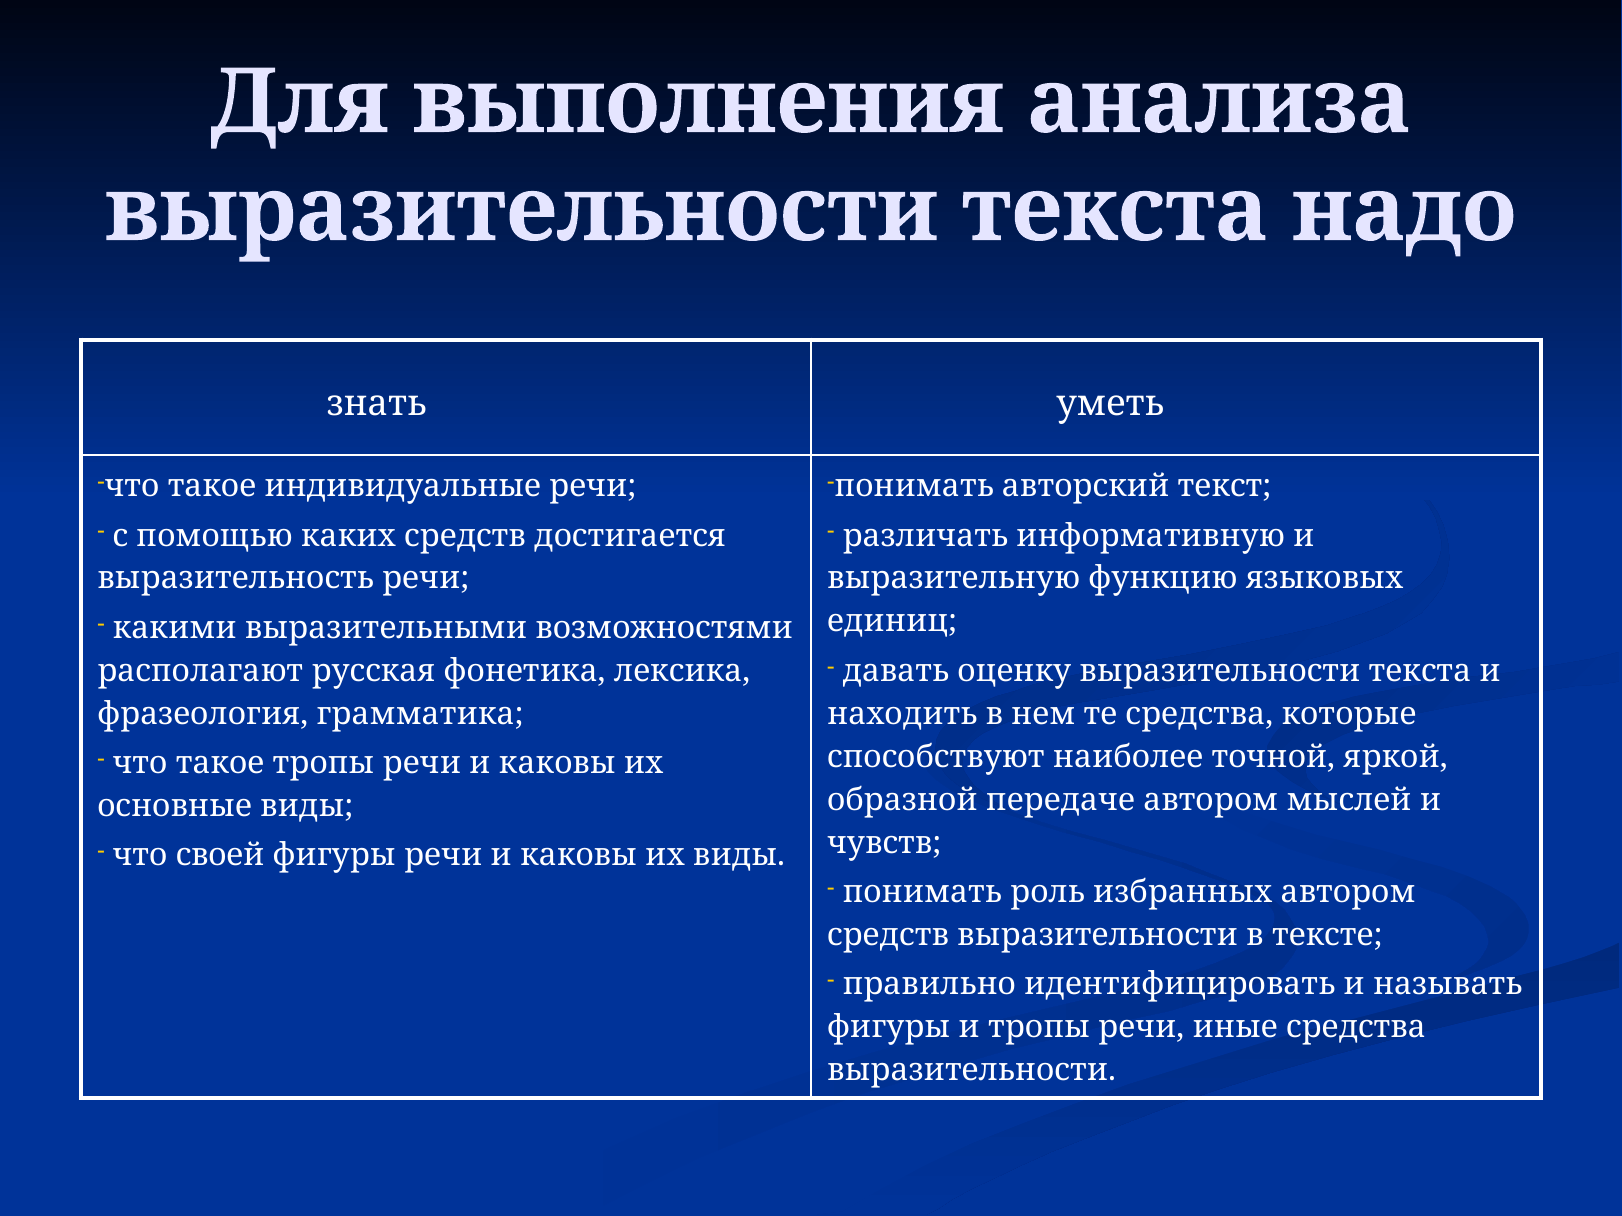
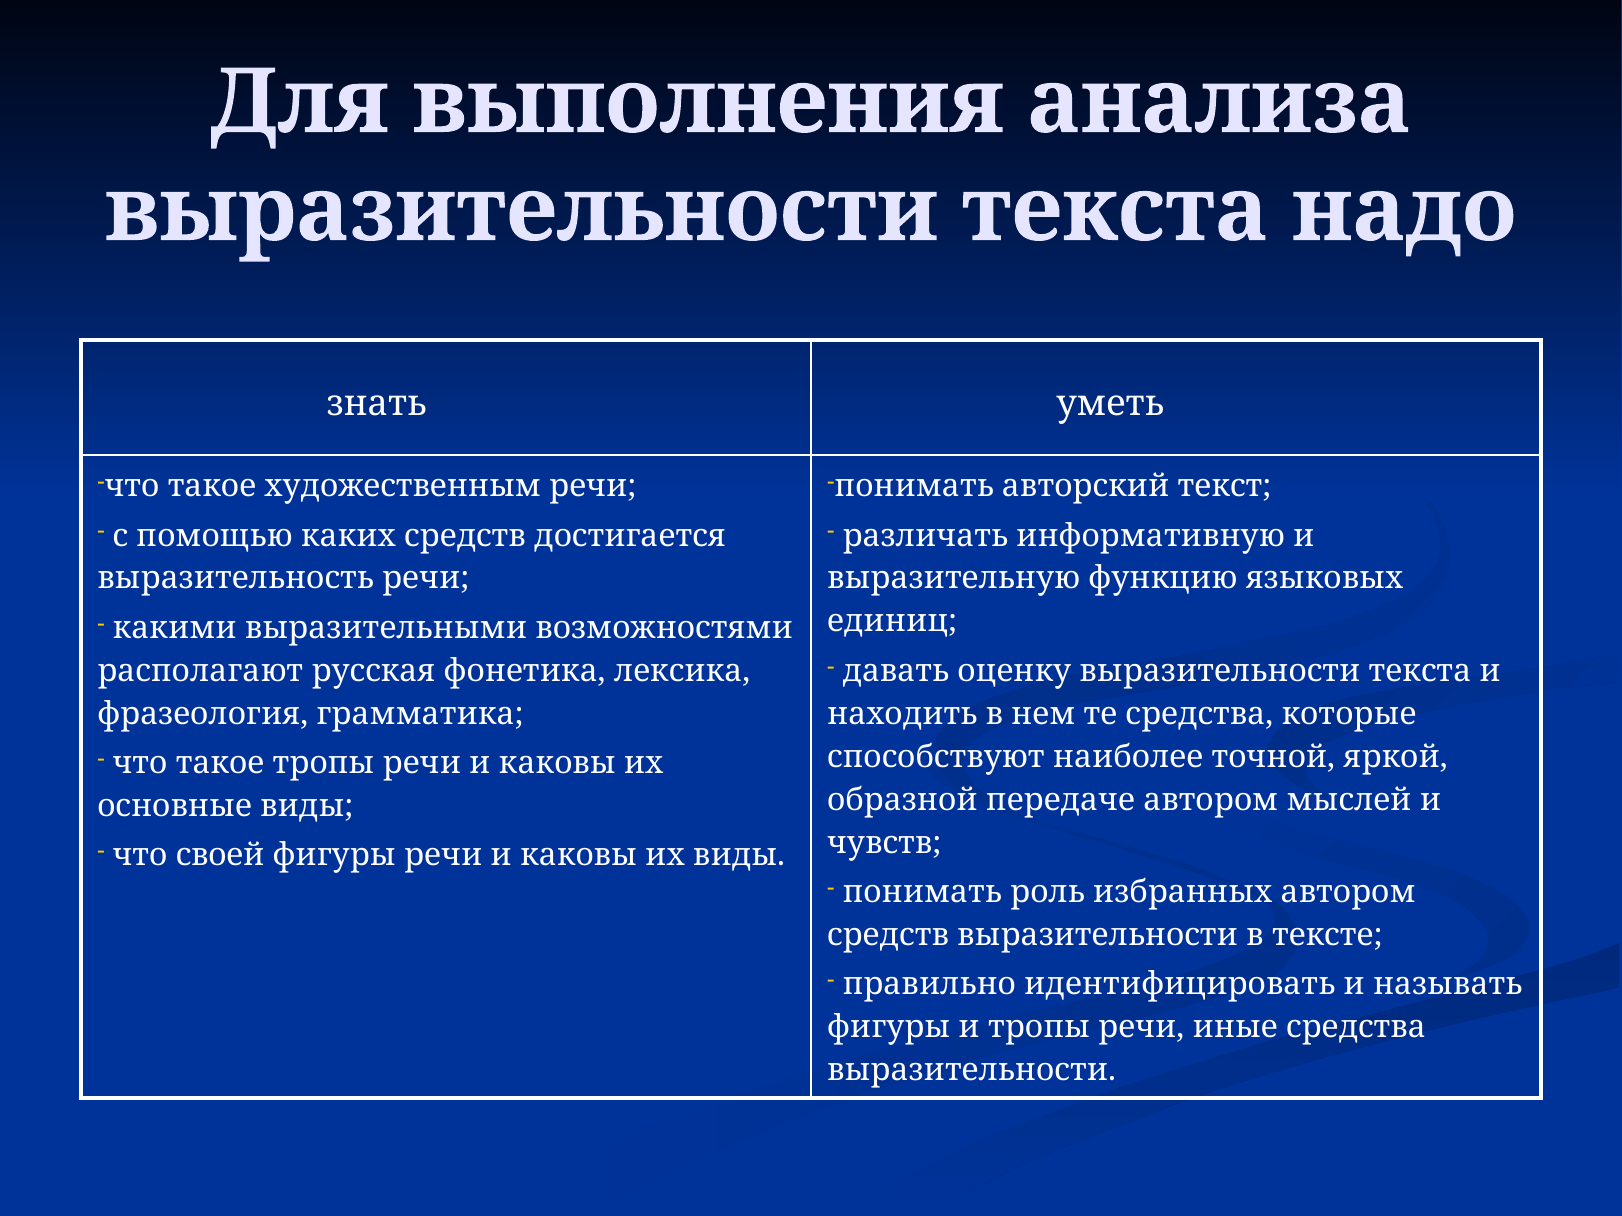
индивидуальные: индивидуальные -> художественным (403, 487)
